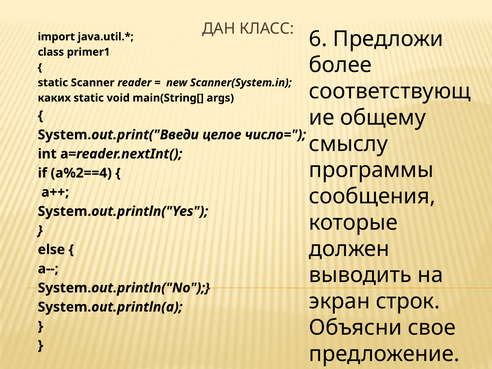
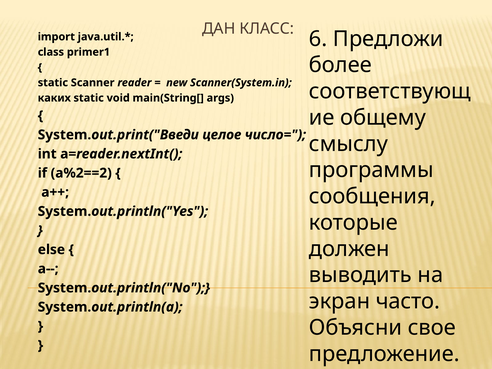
a%2==4: a%2==4 -> a%2==2 (81, 173)
строк: строк -> часто (408, 301)
